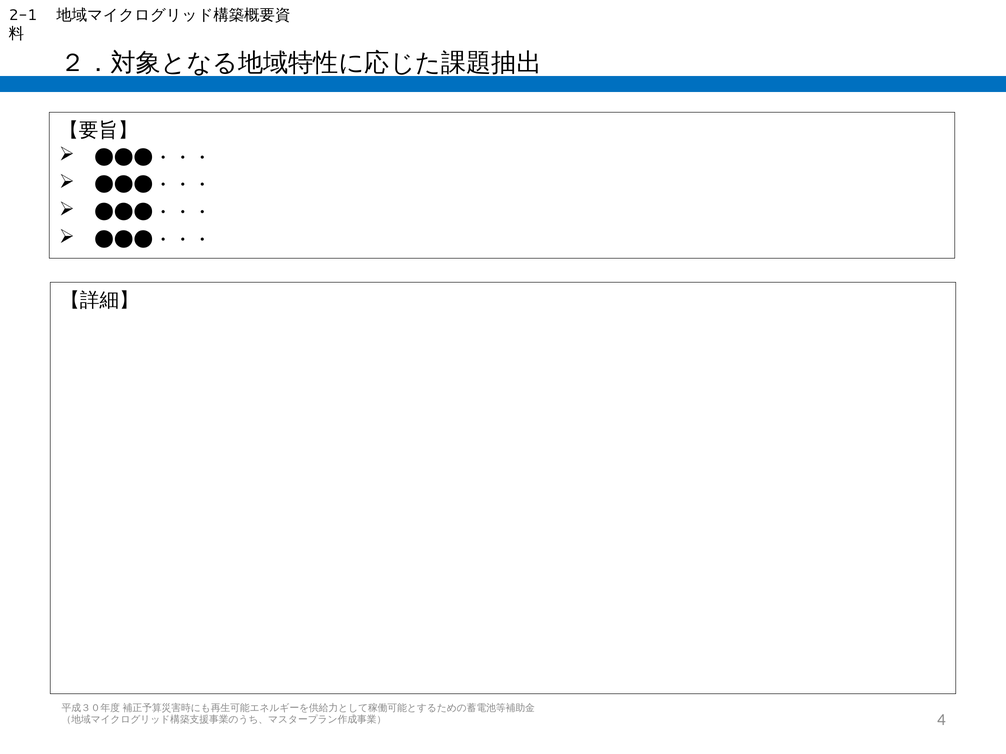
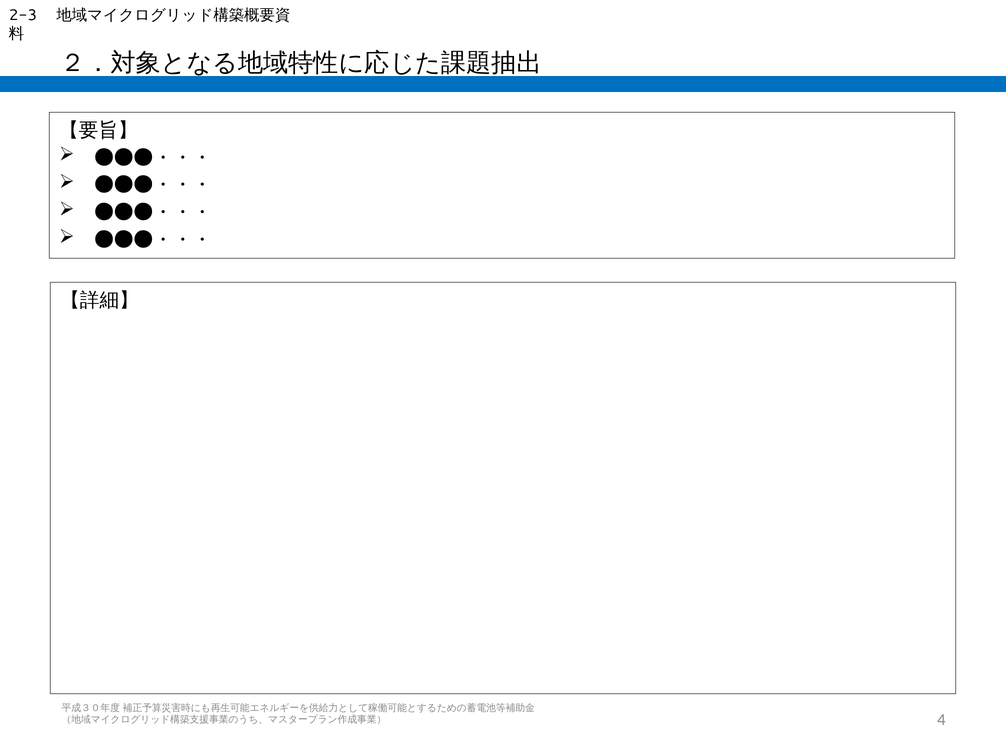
2-1: 2-1 -> 2-3 (23, 15)
